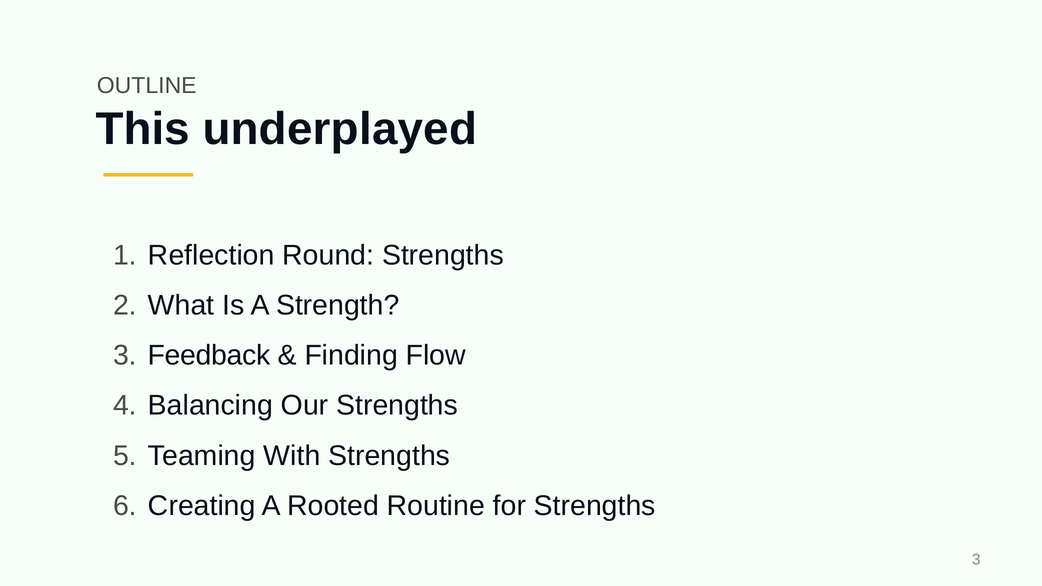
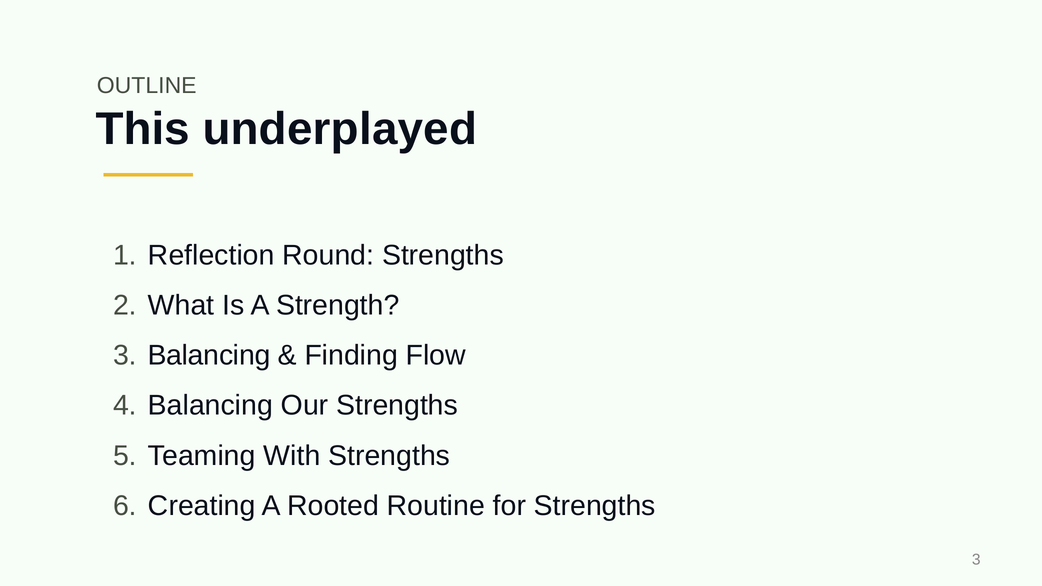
Feedback: Feedback -> Balancing (209, 356)
